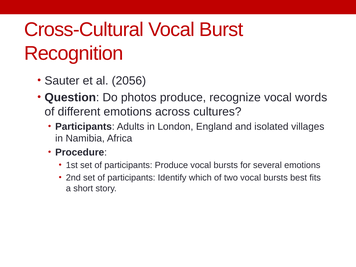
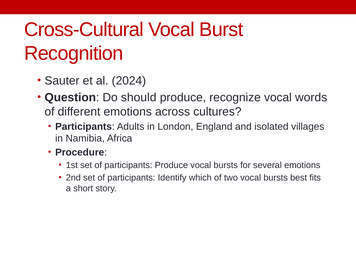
2056: 2056 -> 2024 (129, 81)
photos: photos -> should (139, 97)
